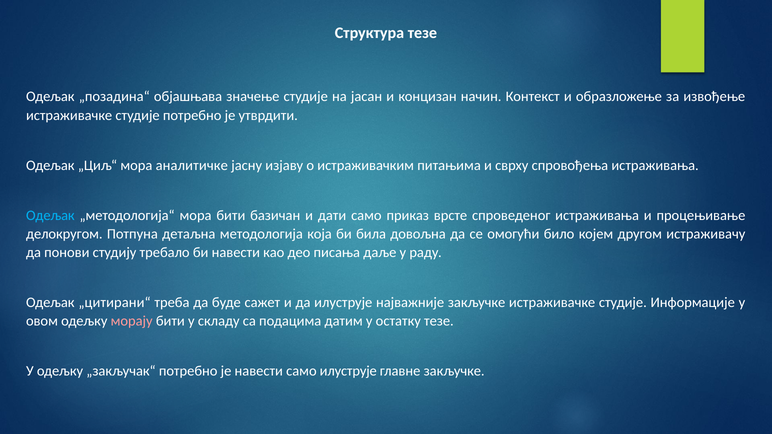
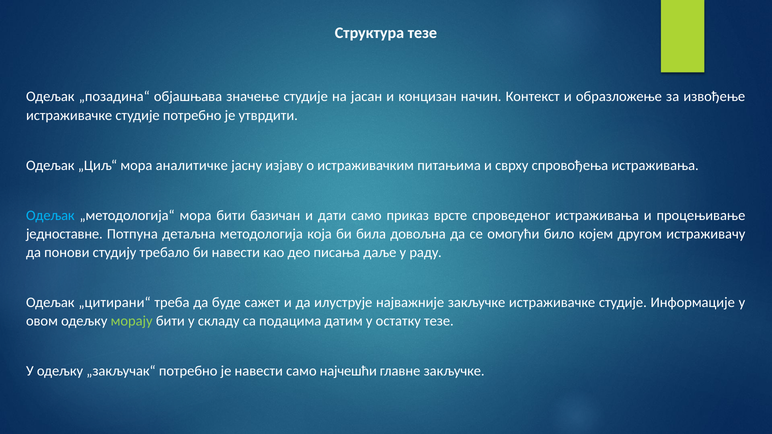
делокругом: делокругом -> једноставне (64, 234)
морају colour: pink -> light green (132, 321)
само илуструје: илуструје -> најчешћи (348, 371)
